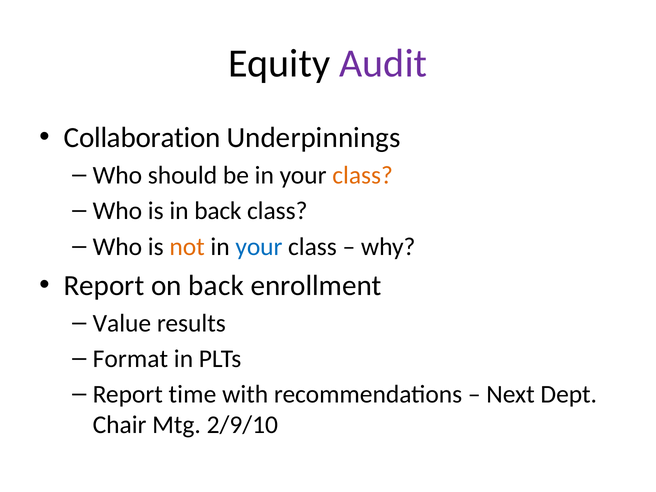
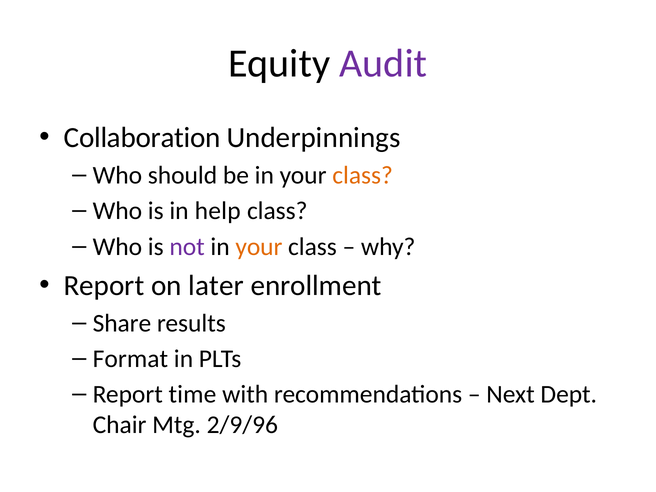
in back: back -> help (218, 211)
not colour: orange -> purple (187, 247)
your colour: blue -> orange (259, 247)
on back: back -> later (216, 286)
Value: Value -> Share (122, 323)
2/9/10: 2/9/10 -> 2/9/96 (242, 425)
